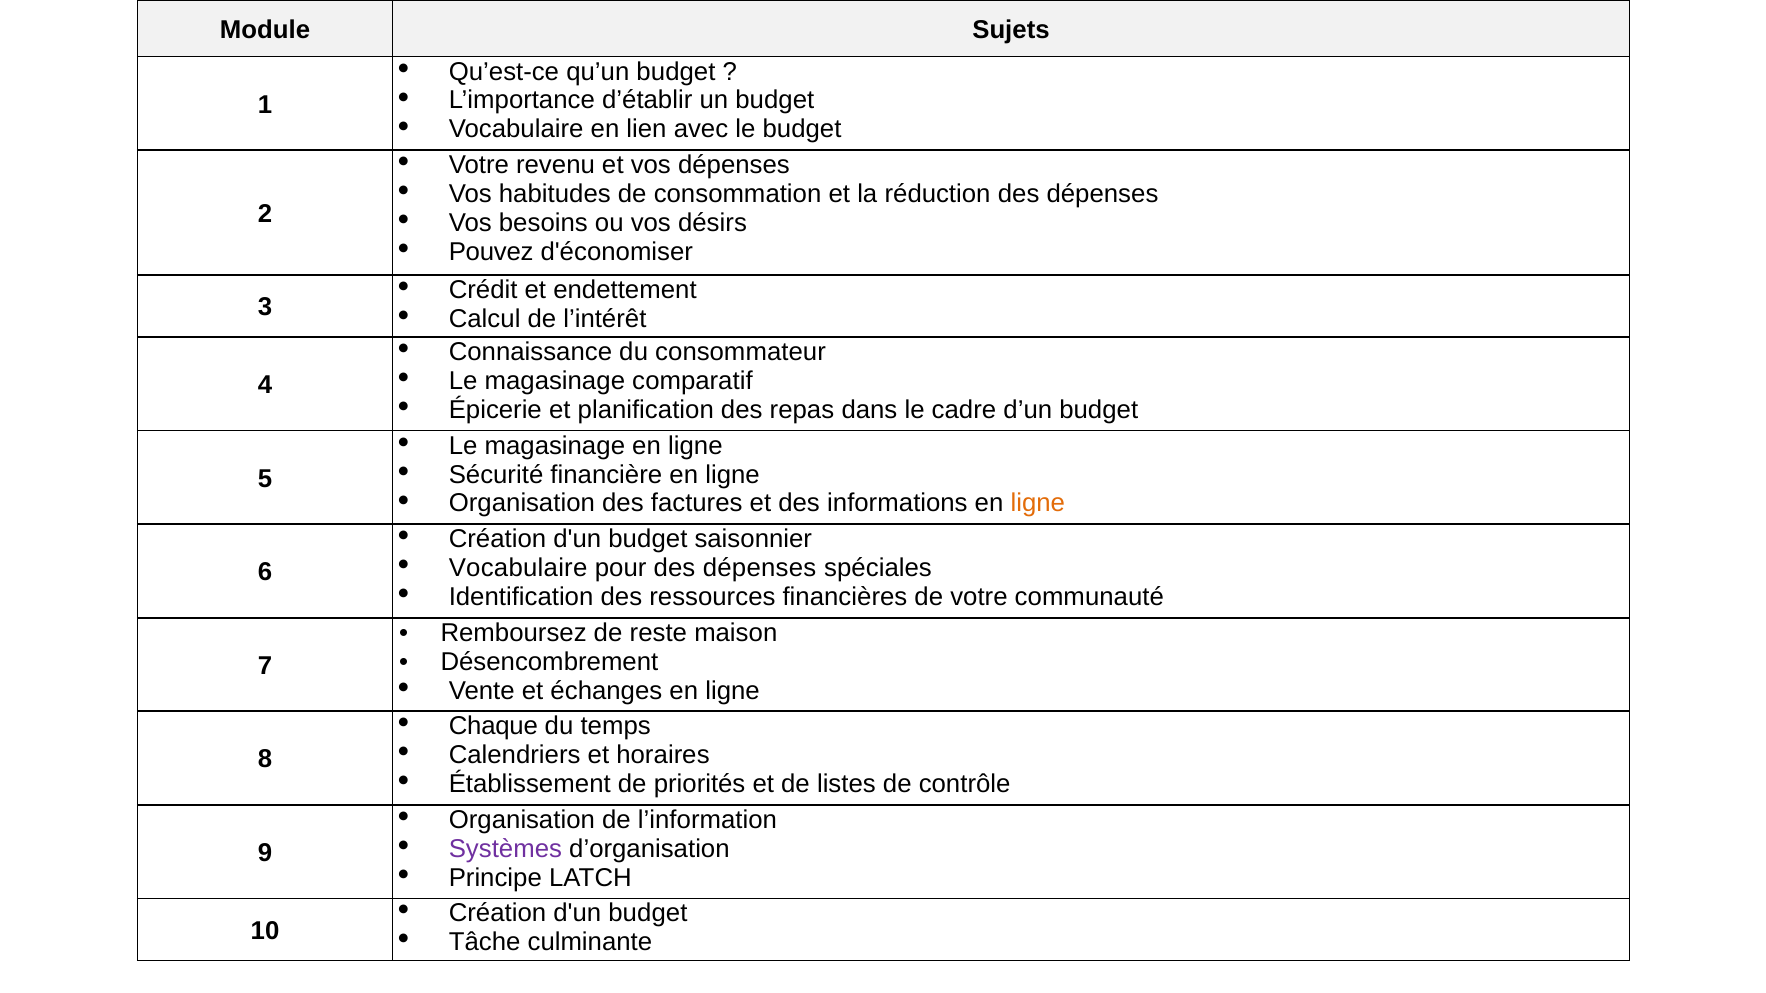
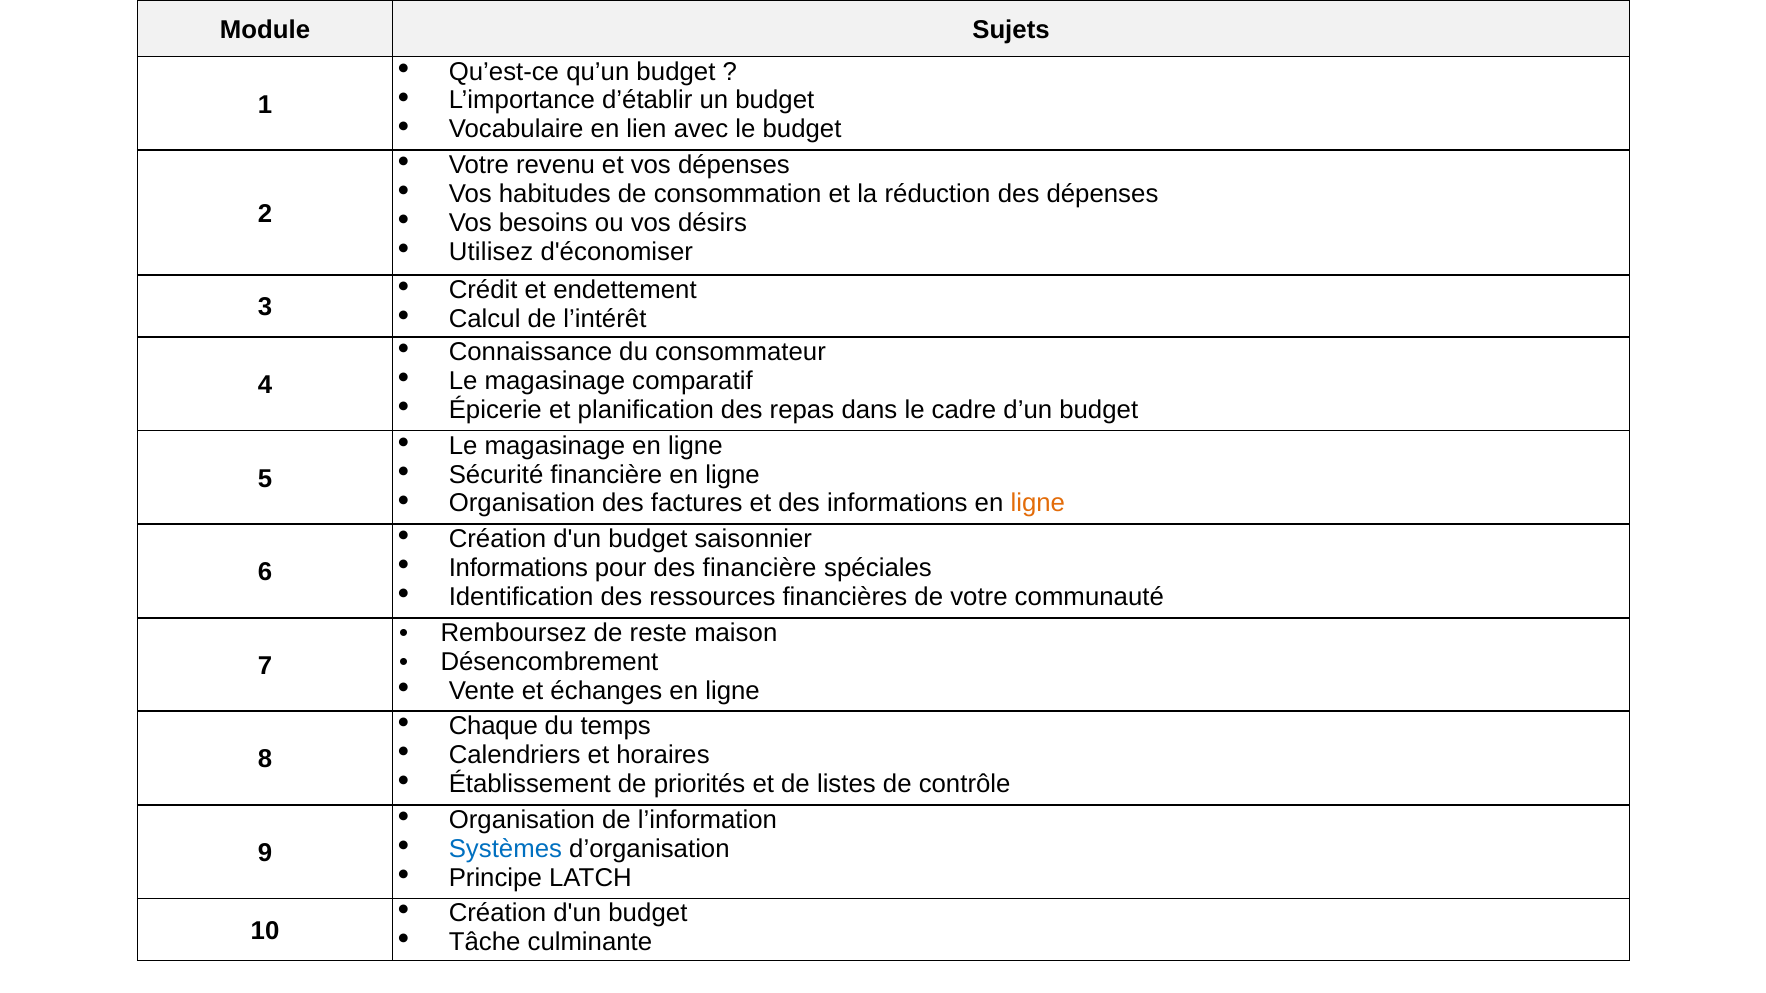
Pouvez: Pouvez -> Utilisez (491, 252)
Vocabulaire: Vocabulaire -> Informations (518, 568)
pour des dépenses: dépenses -> financière (760, 568)
Systèmes colour: purple -> blue (505, 849)
